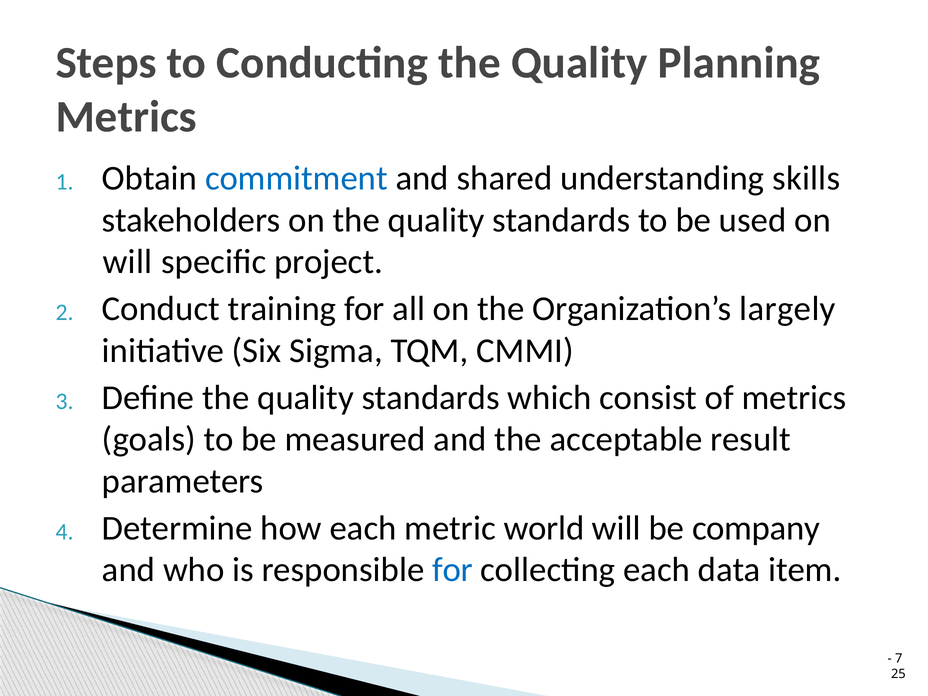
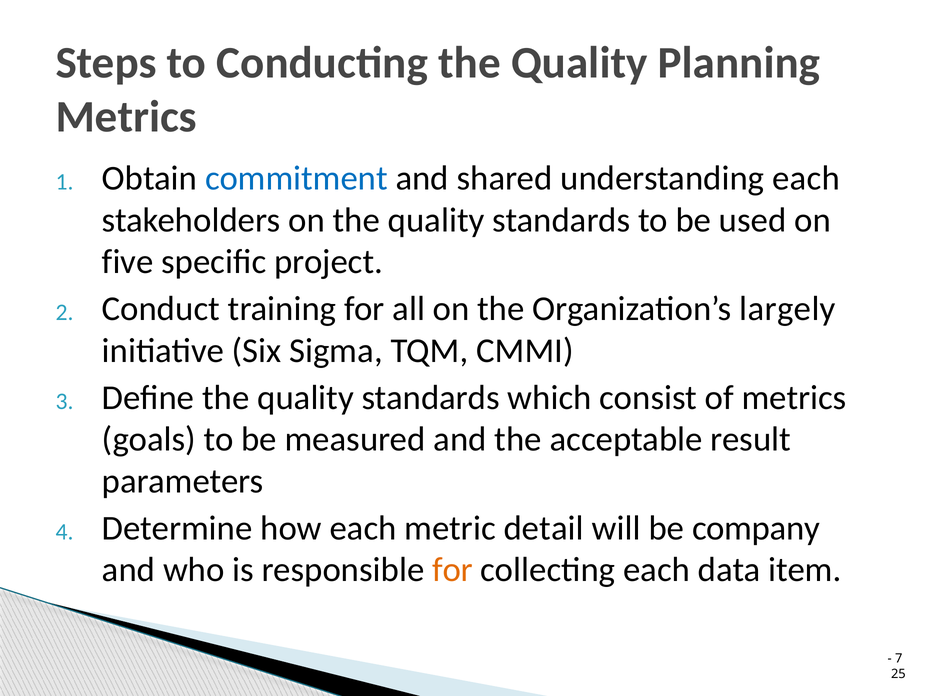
understanding skills: skills -> each (806, 178)
will: will -> five (128, 262)
world: world -> detail (544, 528)
for colour: blue -> orange (453, 570)
